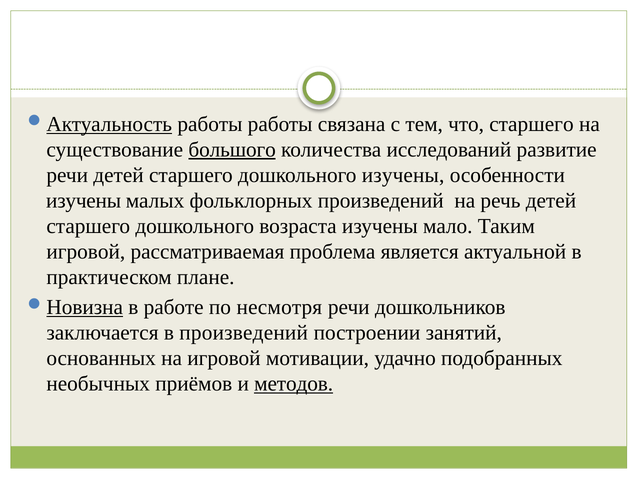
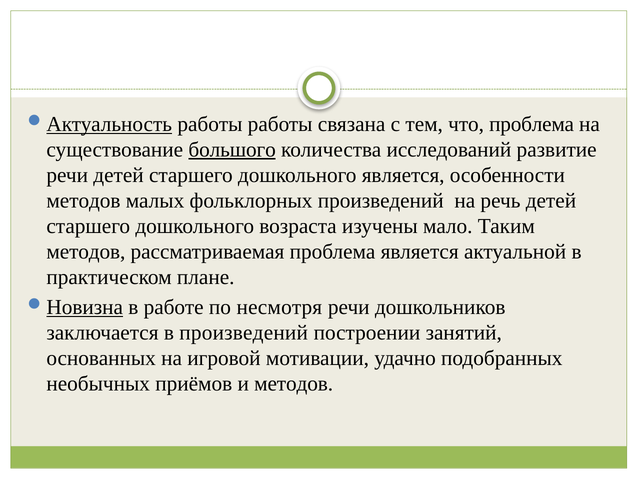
что старшего: старшего -> проблема (532, 124)
дошкольного изучены: изучены -> является (403, 175)
изучены: изучены -> методов (83, 201)
игровой: игровой -> методов (86, 252)
методов underline: present -> none (294, 383)
